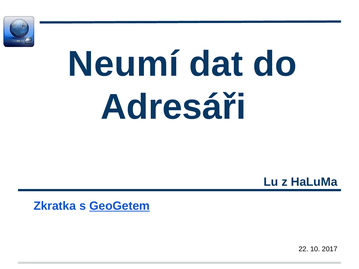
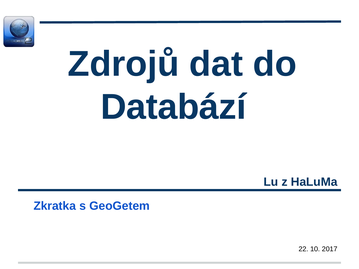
Neumí: Neumí -> Zdrojů (123, 64)
Adresáři: Adresáři -> Databází (173, 107)
GeoGetem underline: present -> none (120, 206)
